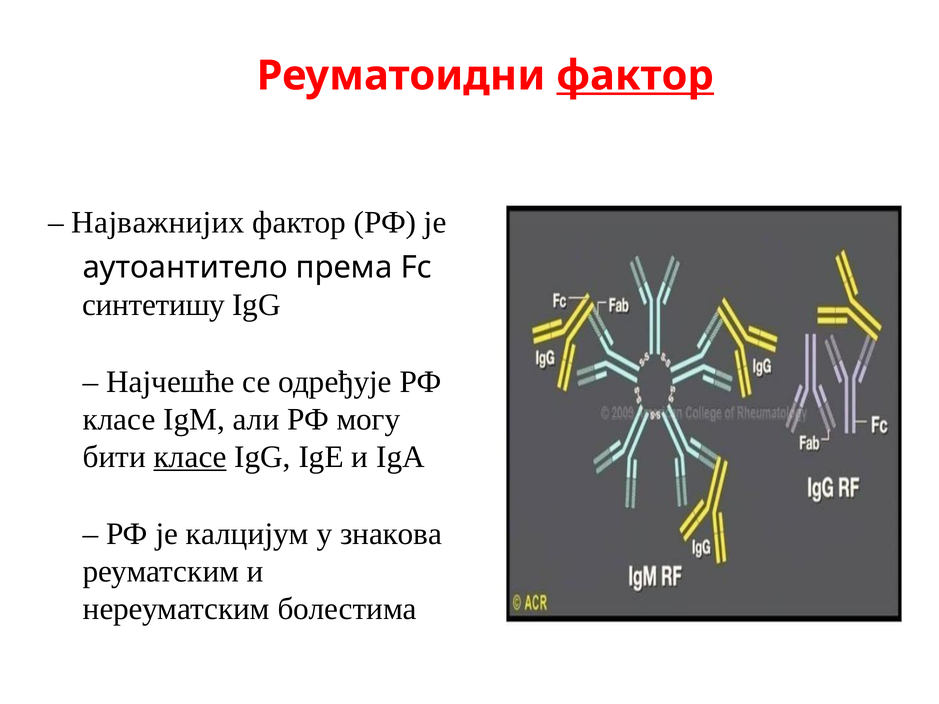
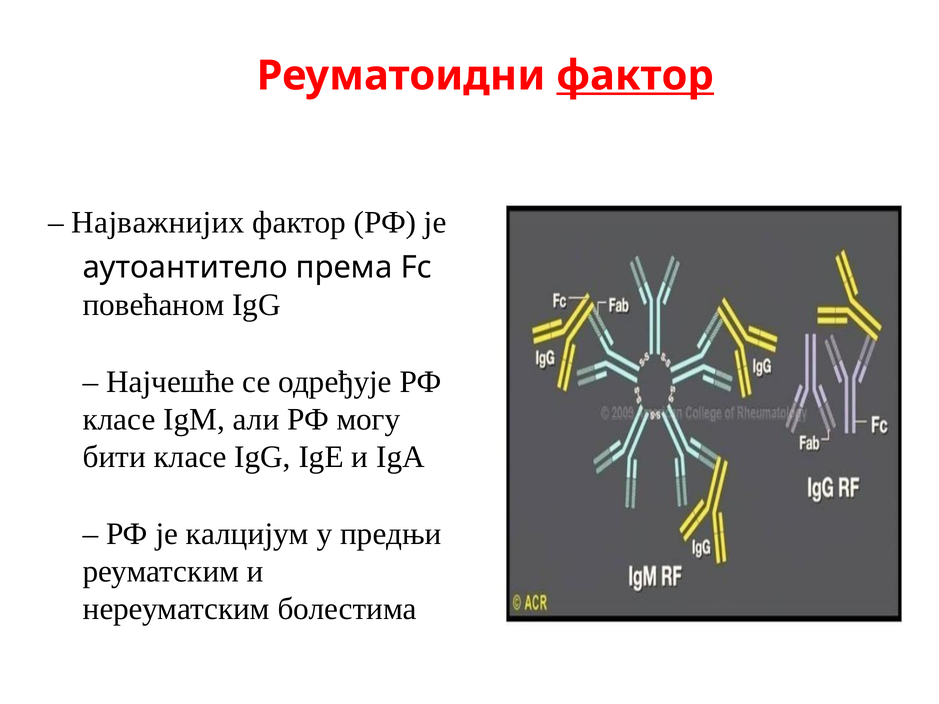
синтетишу: синтетишу -> повећаном (154, 305)
класе underline: present -> none (190, 457)
знакова: знакова -> предњи (391, 534)
